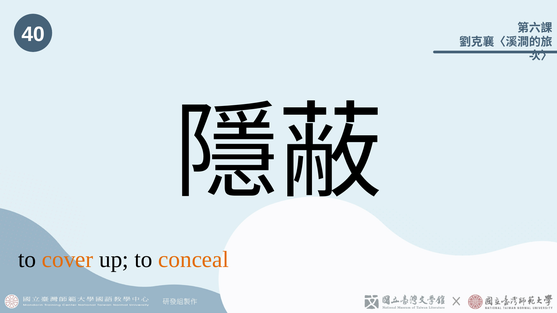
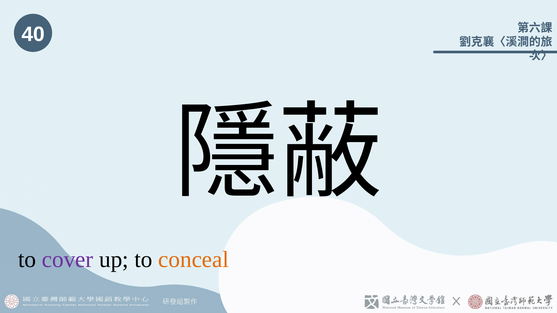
cover colour: orange -> purple (68, 260)
